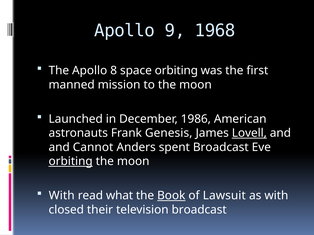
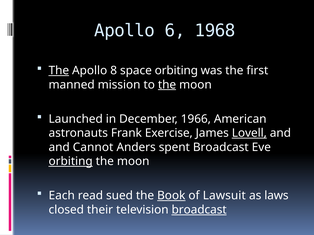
9: 9 -> 6 (175, 31)
The underline: none -> present (59, 71)
the underline: none -> present (167, 85)
1986: 1986 -> 1966 (196, 119)
Genesis: Genesis -> Exercise (169, 133)
With: With -> Each (62, 196)
what: what -> sued (119, 196)
as with: with -> laws (276, 196)
broadcast underline: none -> present (199, 210)
